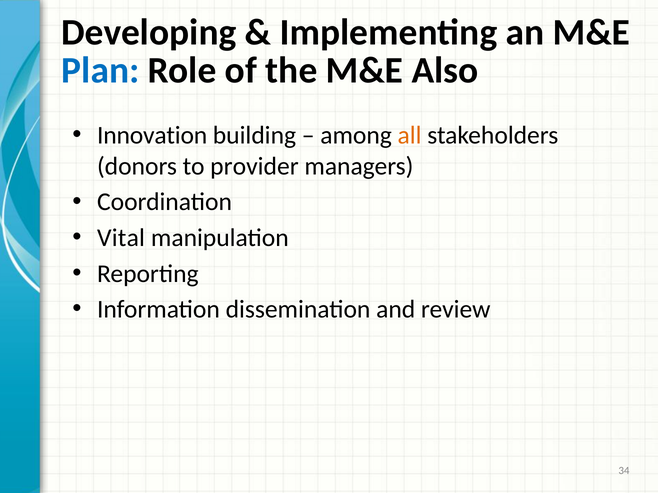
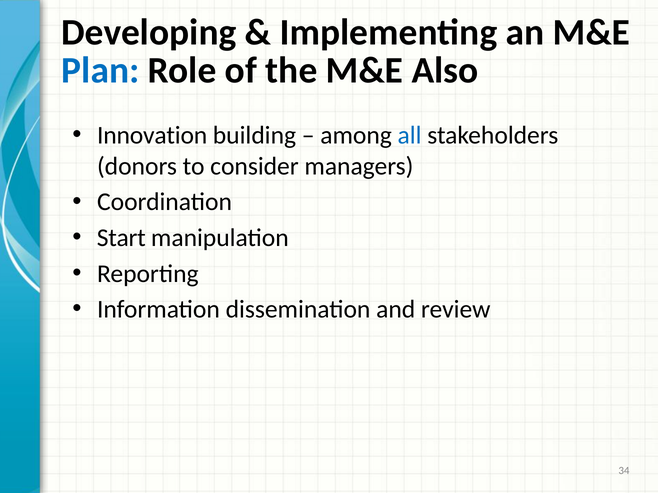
all colour: orange -> blue (410, 136)
provider: provider -> consider (254, 166)
Vital: Vital -> Start (121, 238)
